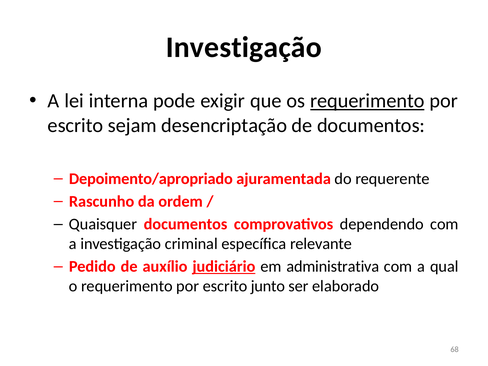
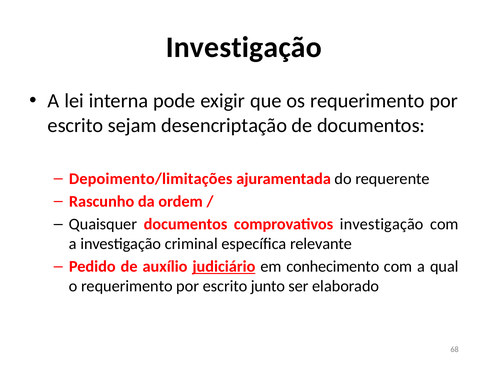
requerimento underline: present -> none (367, 101)
Depoimento/apropriado: Depoimento/apropriado -> Depoimento/limitações (151, 179)
comprovativos dependendo: dependendo -> investigação (382, 224)
administrativa: administrativa -> conhecimento (333, 267)
